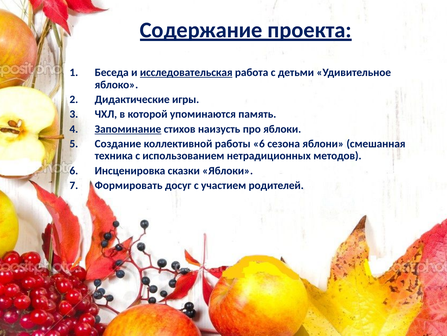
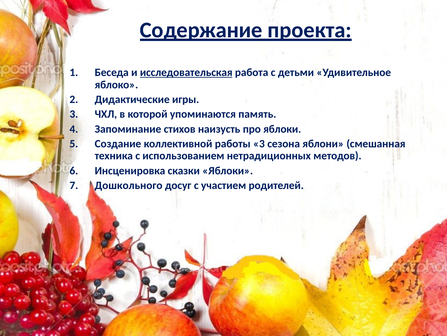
Запоминание underline: present -> none (128, 129)
работы 6: 6 -> 3 (259, 144)
Формировать: Формировать -> Дошкольного (129, 185)
